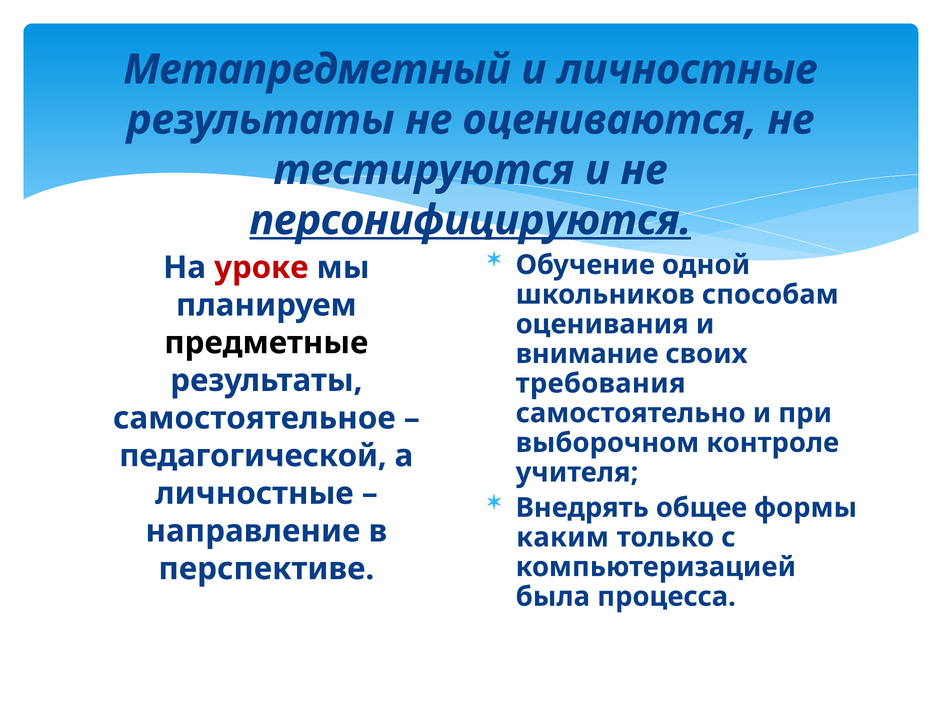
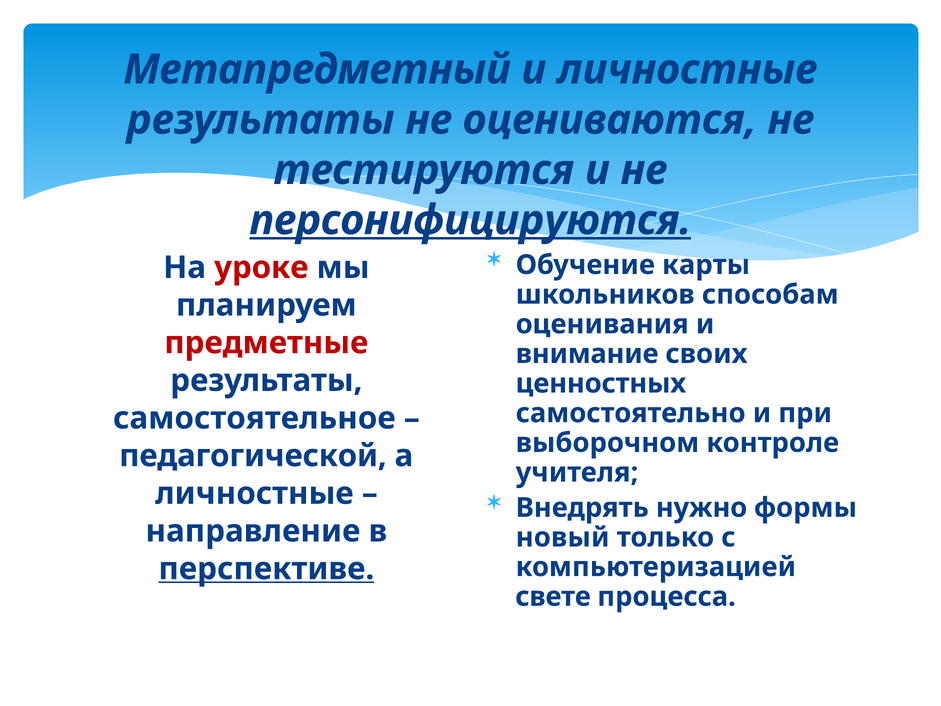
одной: одной -> карты (706, 265)
предметные colour: black -> red (266, 343)
требования: требования -> ценностных (601, 383)
общее: общее -> нужно (702, 508)
каким: каким -> новый (563, 537)
перспективе underline: none -> present (266, 569)
была: была -> свете (553, 596)
